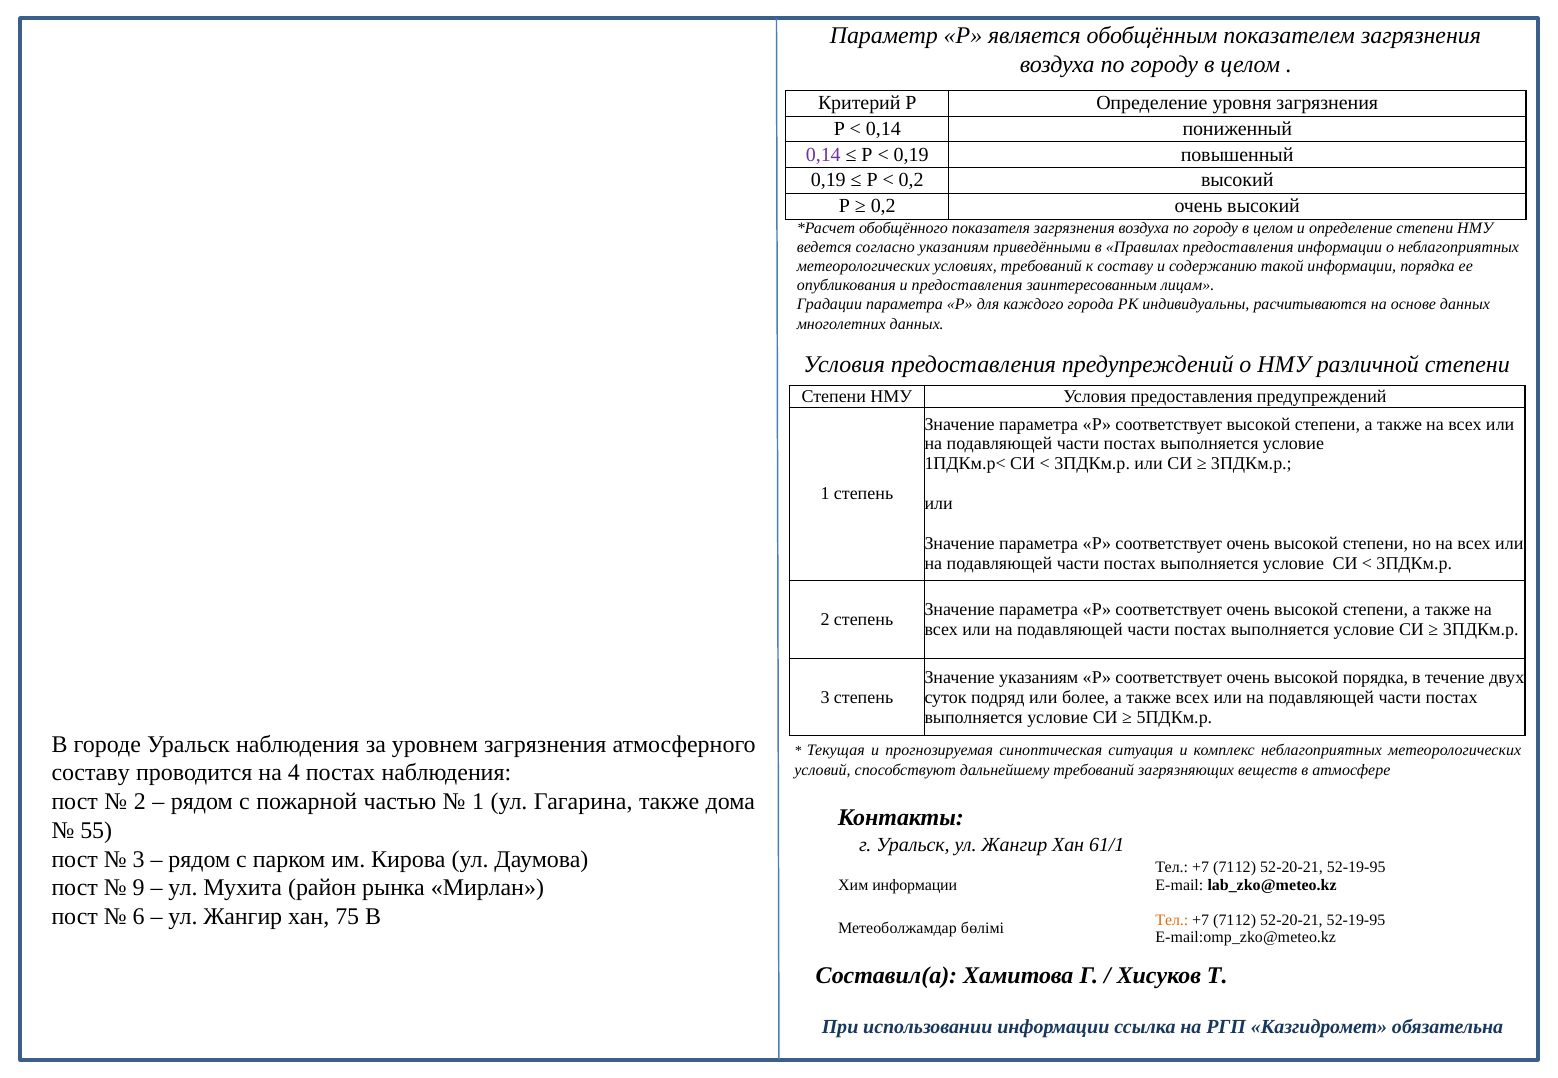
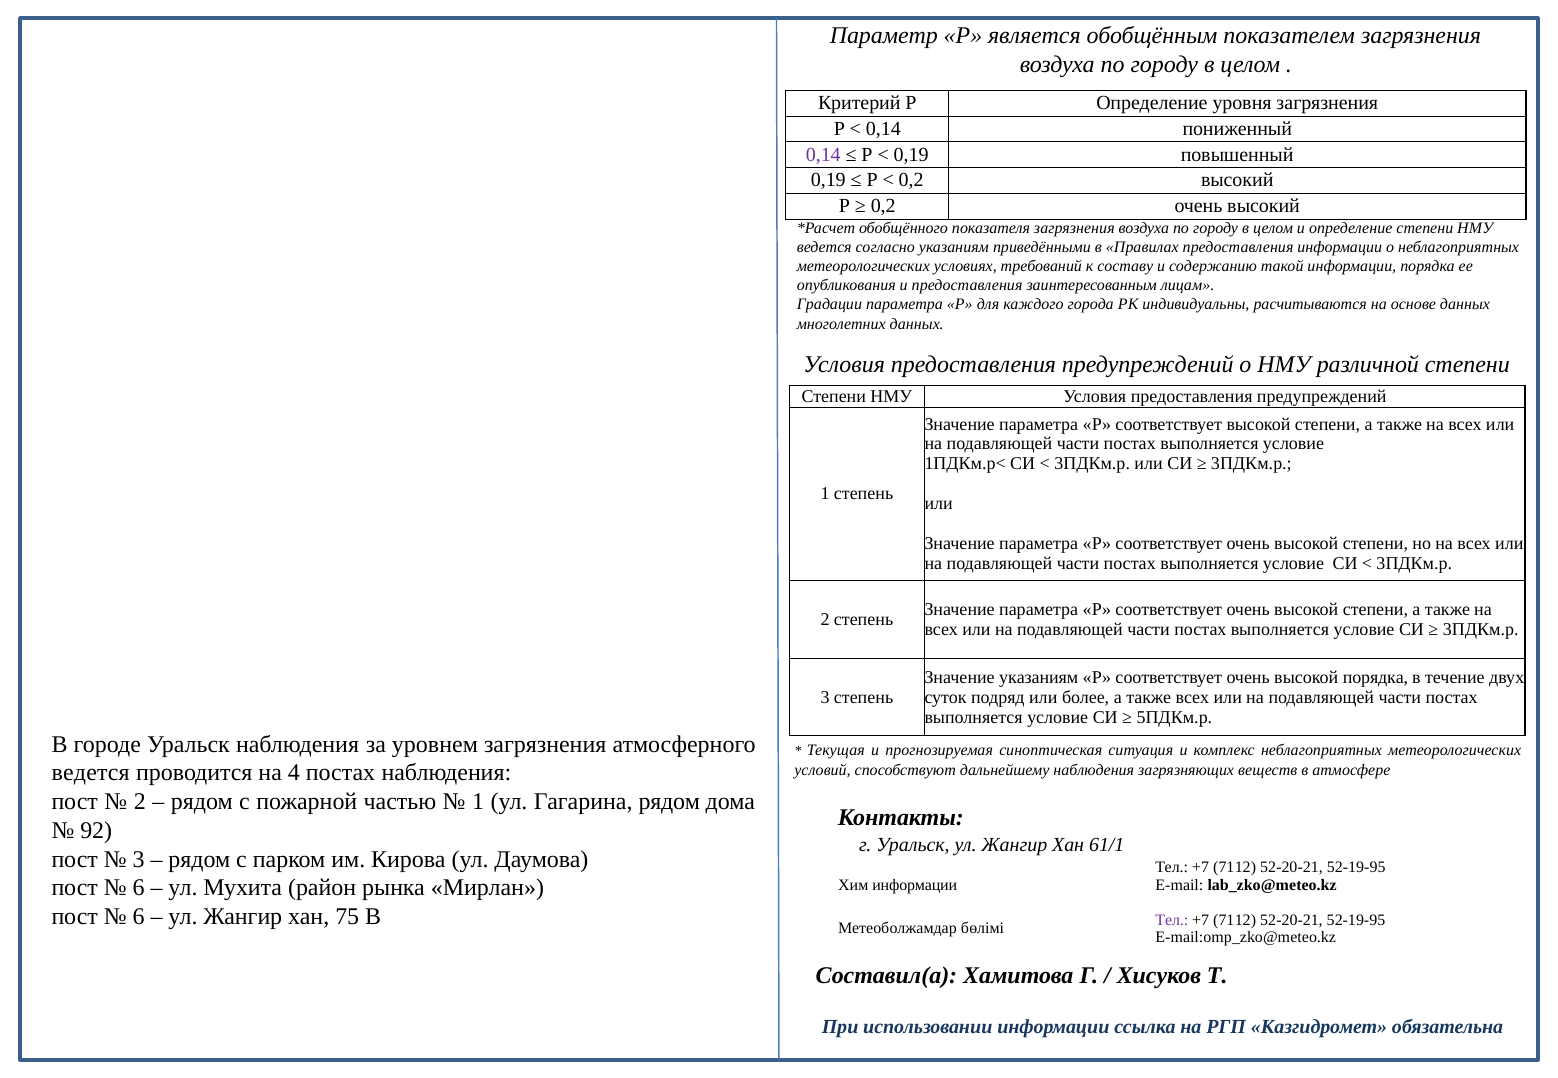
составу: составу -> ведется (91, 773)
дальнейшему требований: требований -> наблюдения (1094, 770)
Гагарина также: также -> рядом (669, 802)
55: 55 -> 92 (96, 831)
9: 9 -> 6 (139, 888)
Тел colour: orange -> purple (1172, 920)
